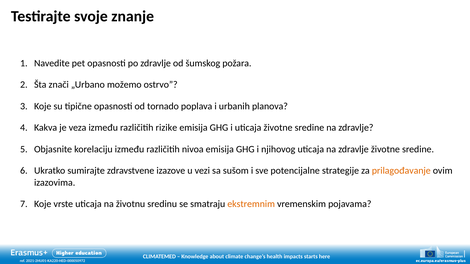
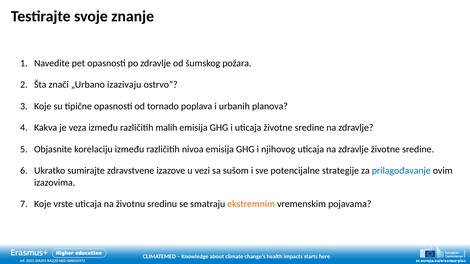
možemo: možemo -> izazivaju (124, 85)
rizike: rizike -> malih (166, 128)
prilagođavanje colour: orange -> blue (401, 171)
